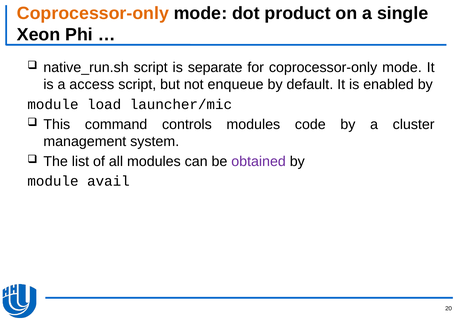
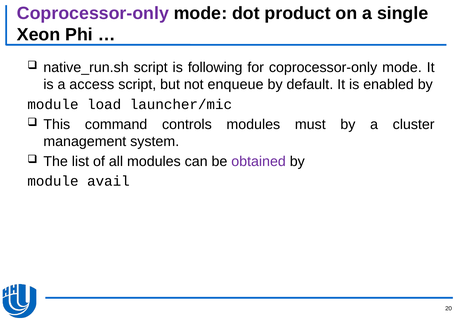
Coprocessor-only colour: orange -> purple (93, 13)
separate: separate -> following (215, 67)
code: code -> must (310, 124)
